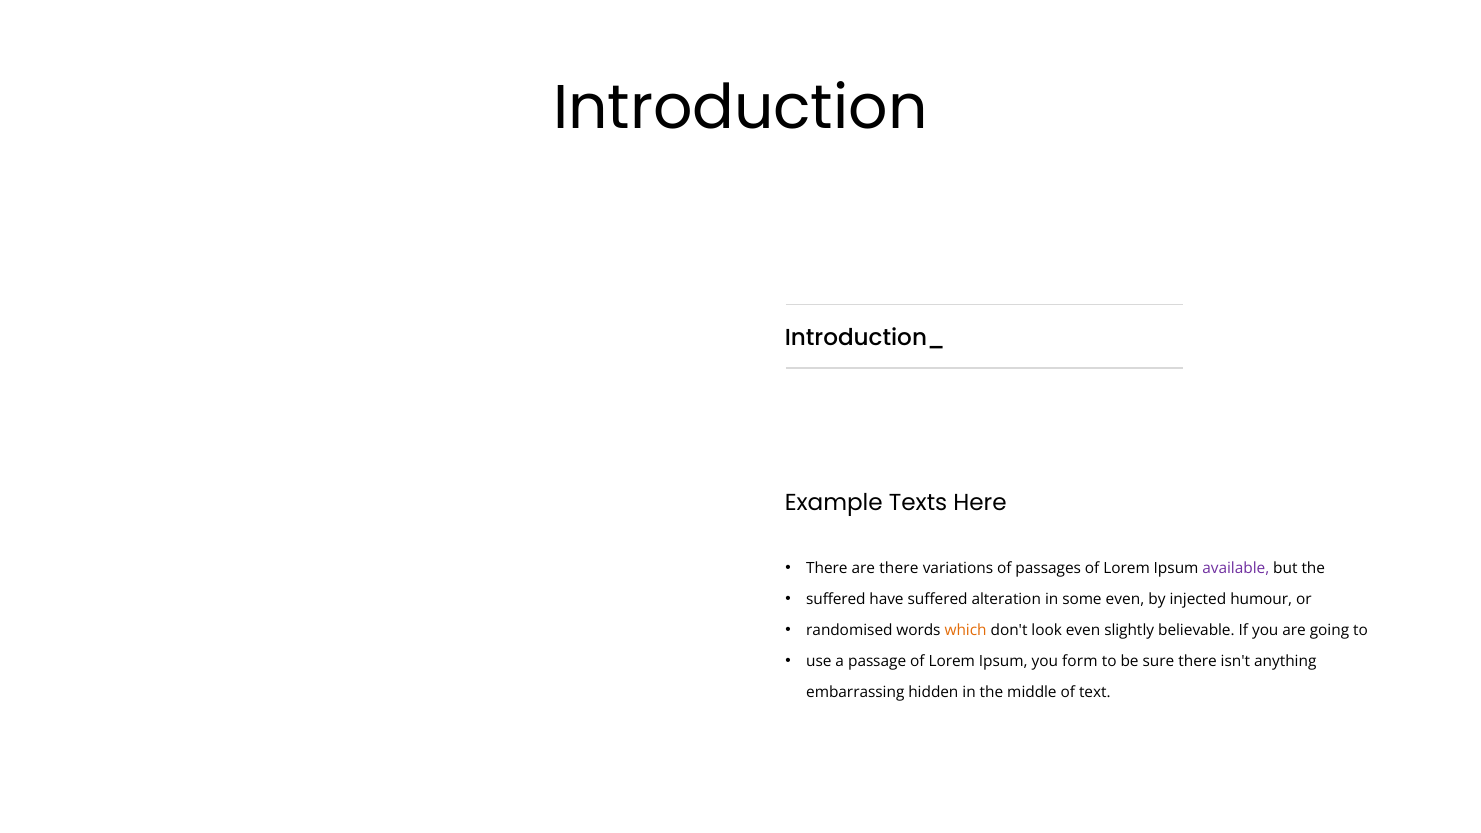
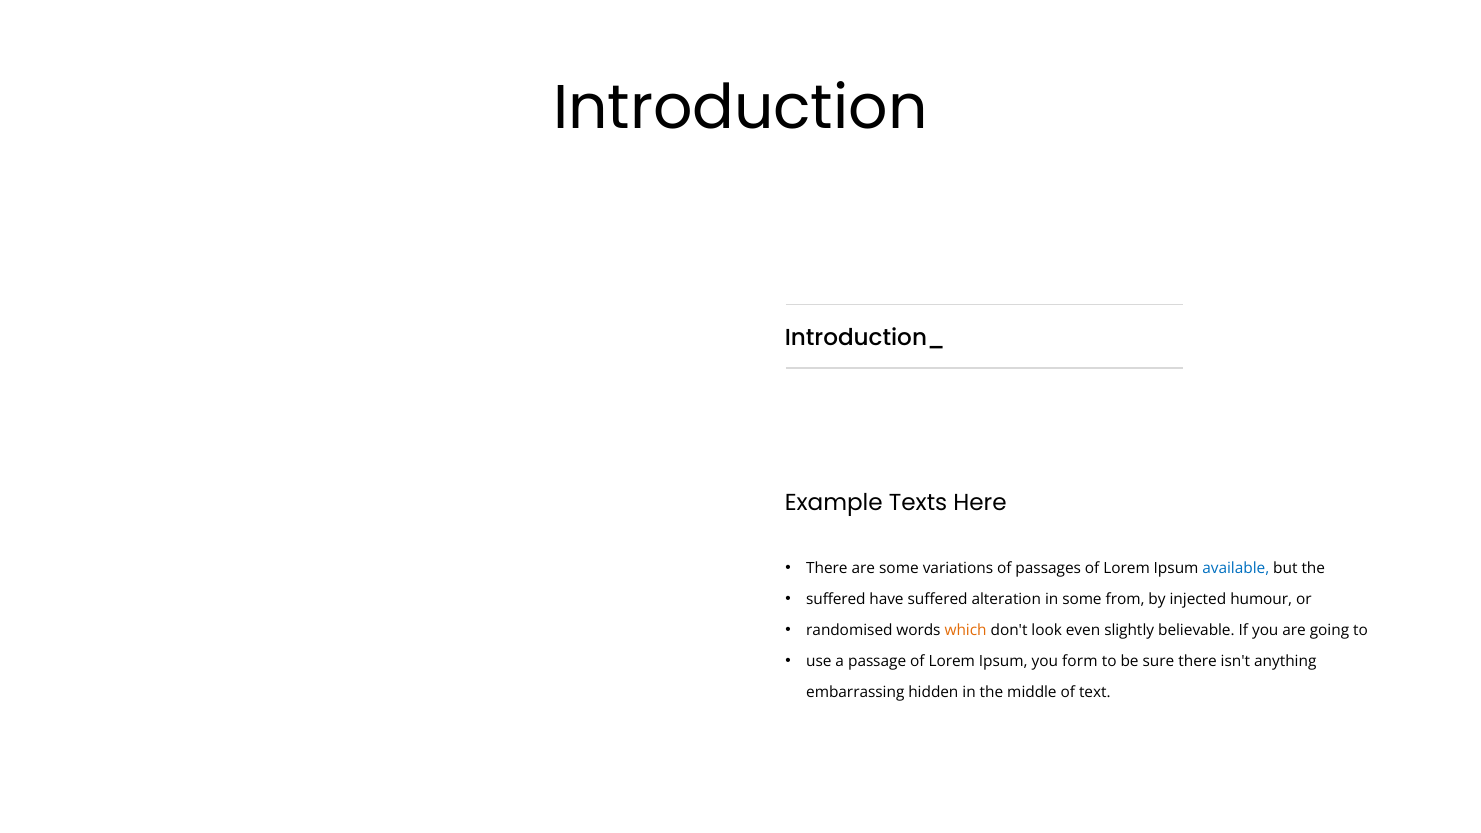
are there: there -> some (899, 569)
available colour: purple -> blue (1236, 569)
some even: even -> from (1125, 600)
